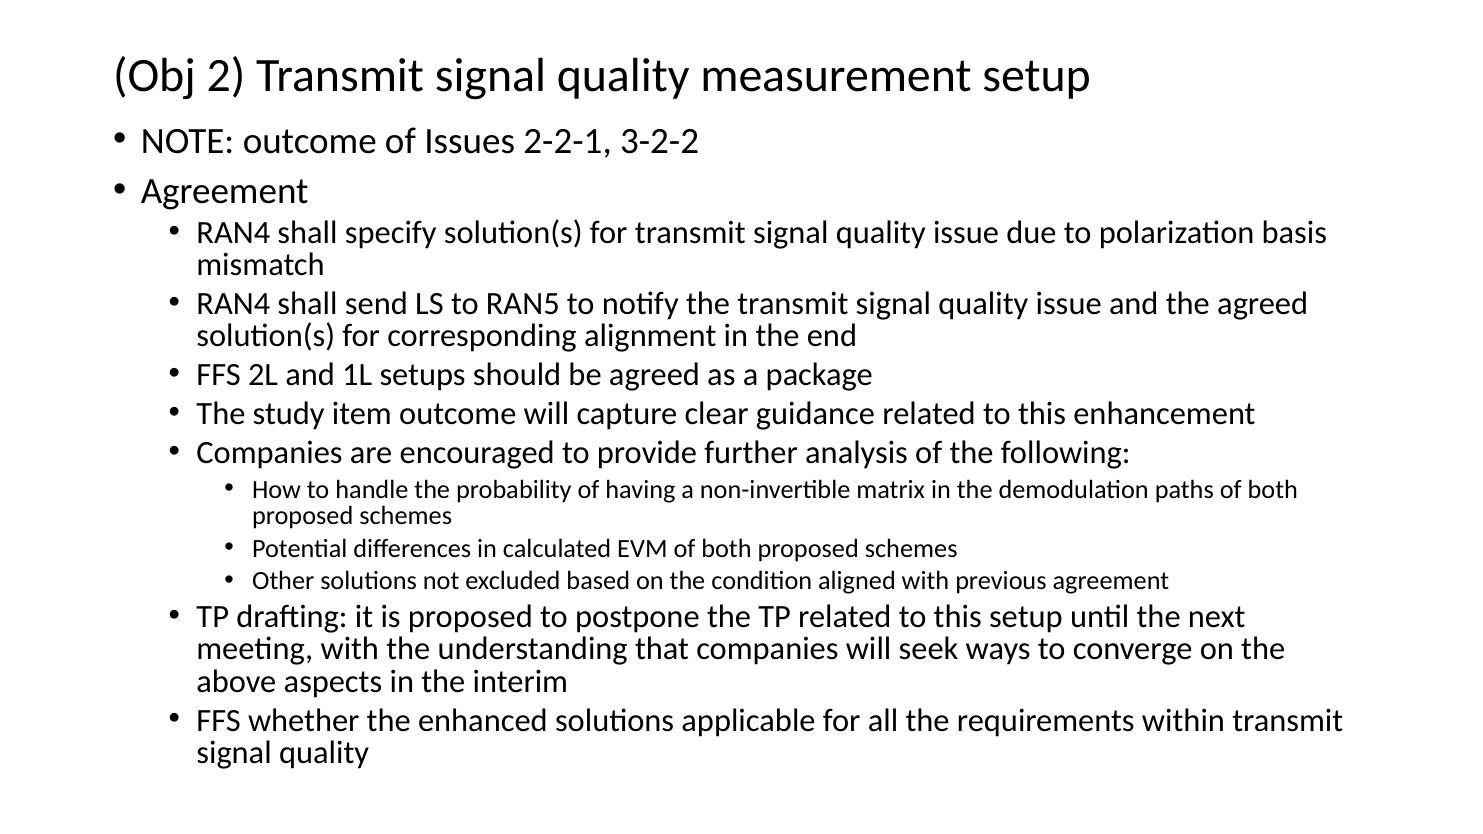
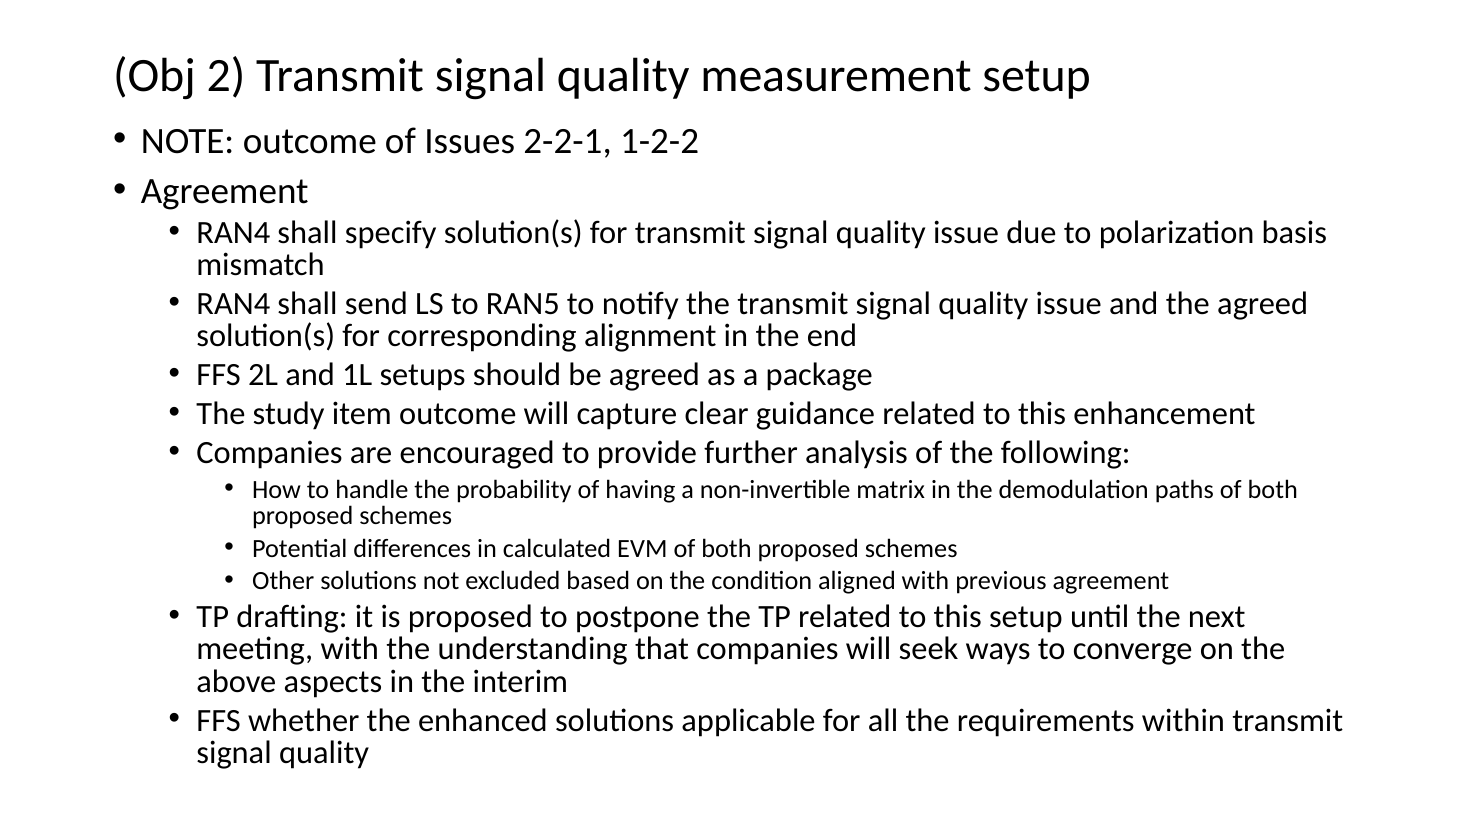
3-2-2: 3-2-2 -> 1-2-2 (660, 141)
